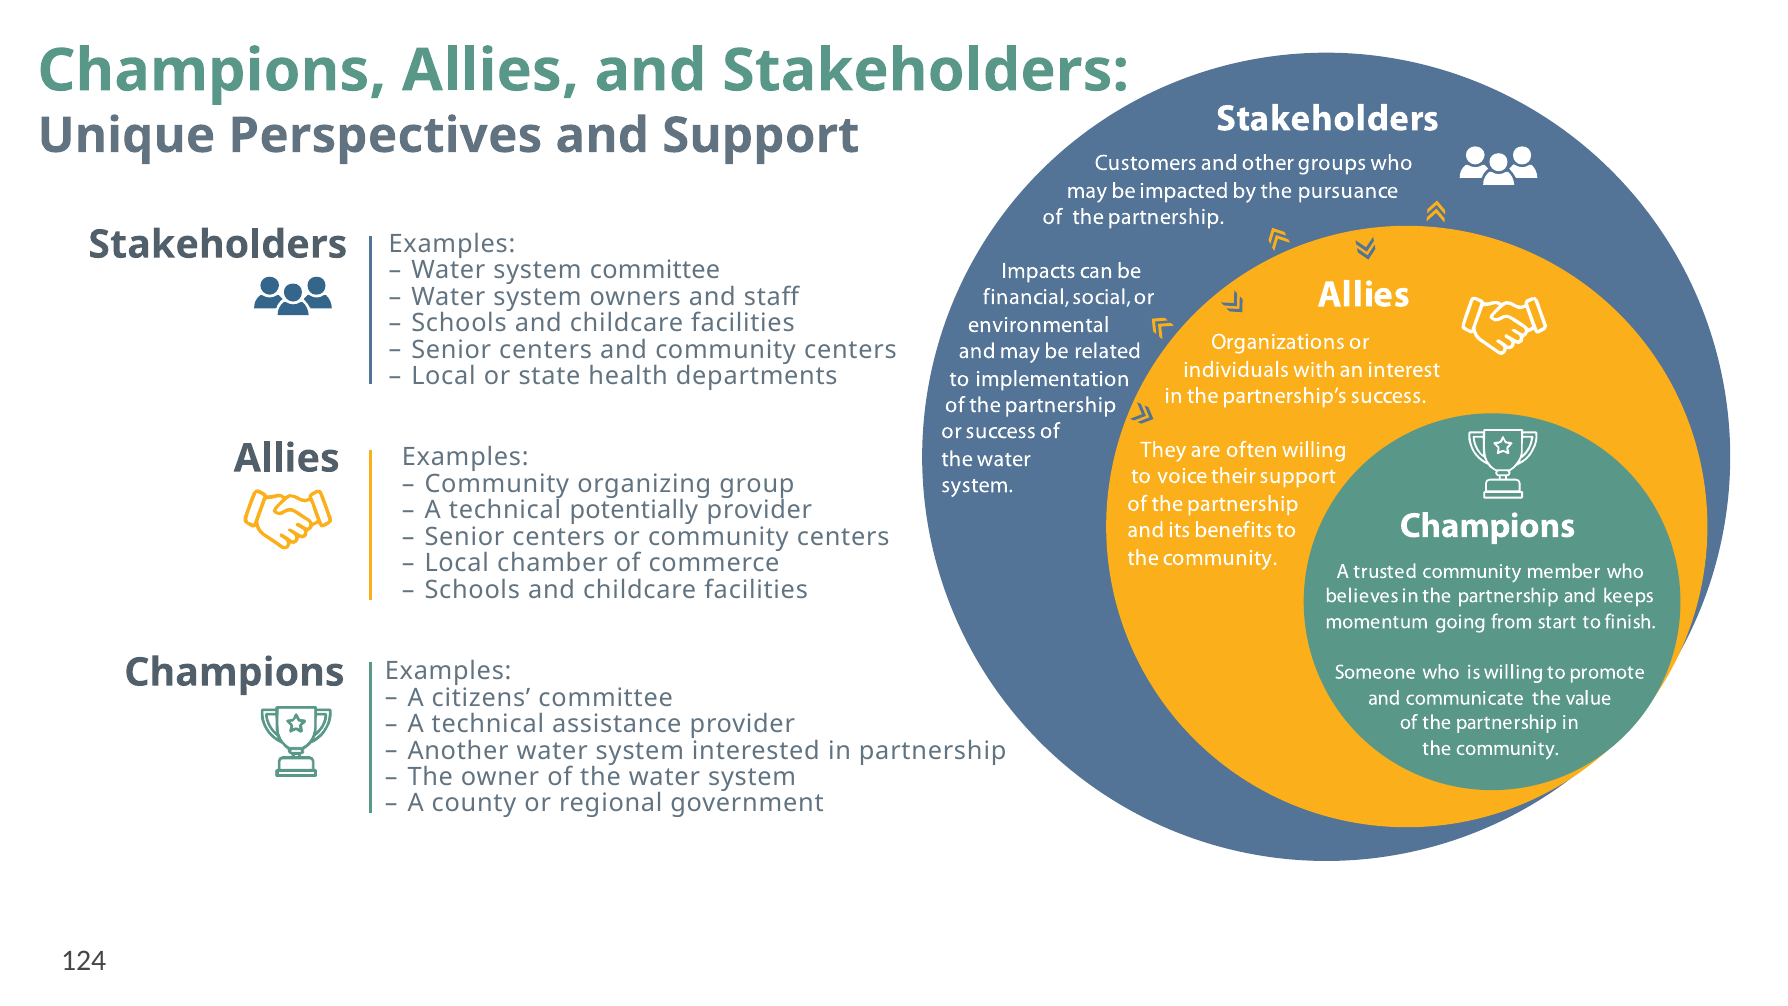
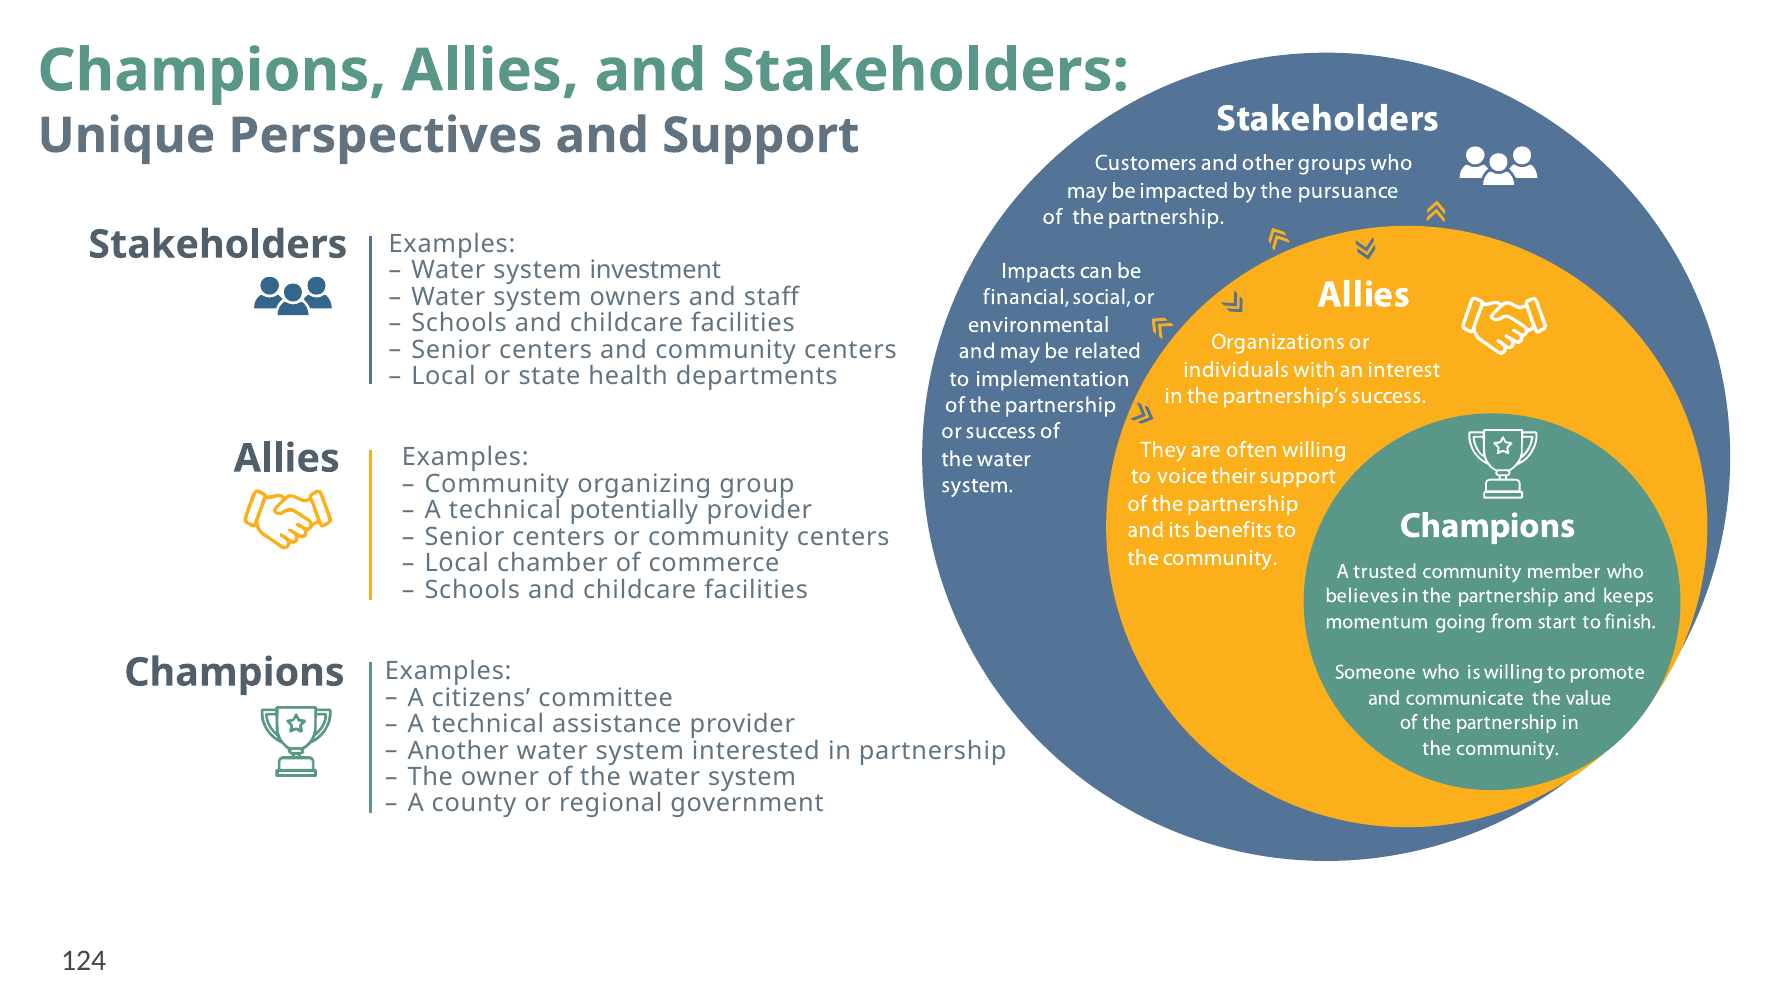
system committee: committee -> investment (655, 270)
